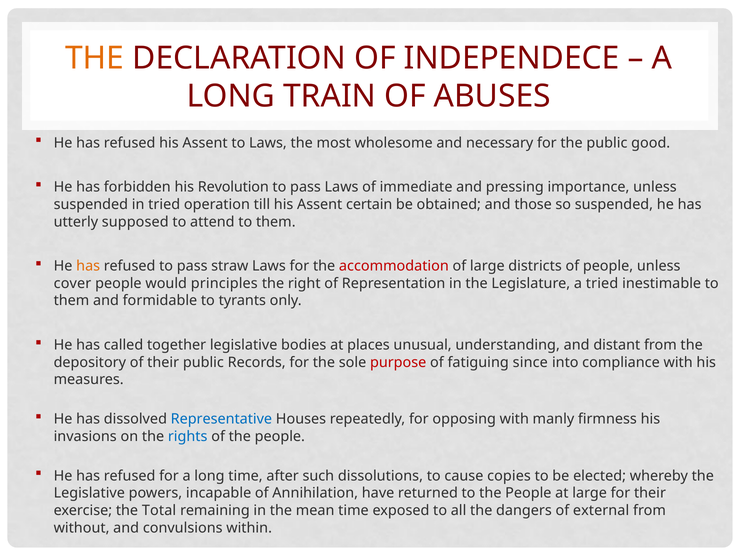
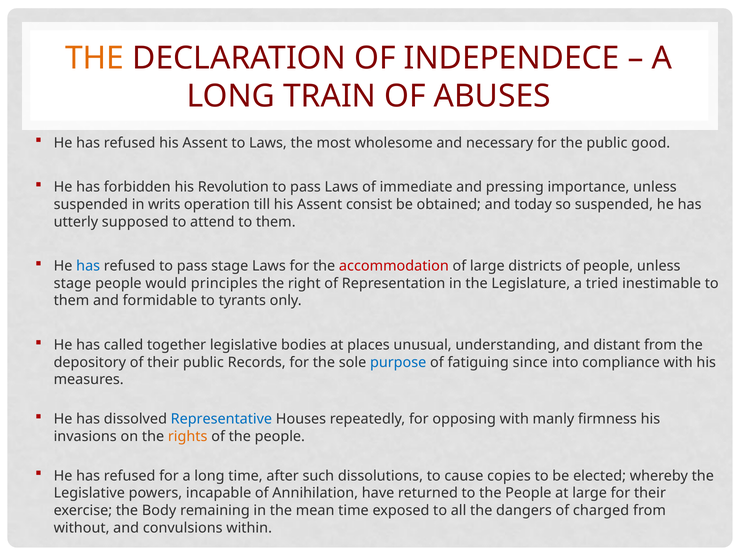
in tried: tried -> writs (164, 205)
certain: certain -> consist (369, 205)
those: those -> today (533, 205)
has colour: orange -> blue (88, 266)
pass straw: straw -> stage (230, 266)
cover: cover -> stage (73, 283)
purpose colour: red -> blue (398, 362)
rights colour: blue -> orange (188, 436)
Total: Total -> Body (159, 510)
external: external -> charged (601, 510)
